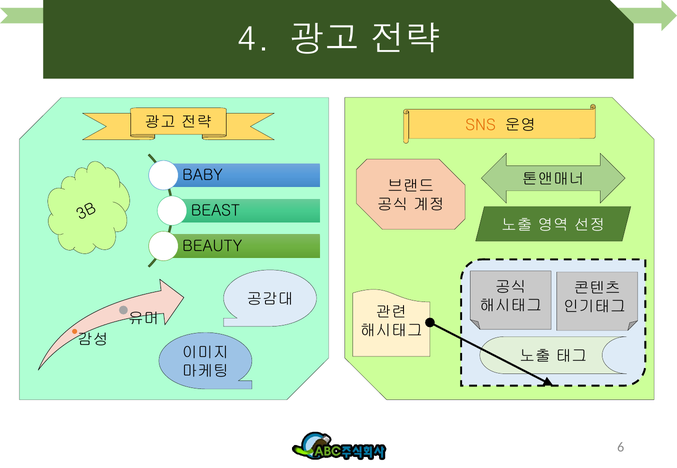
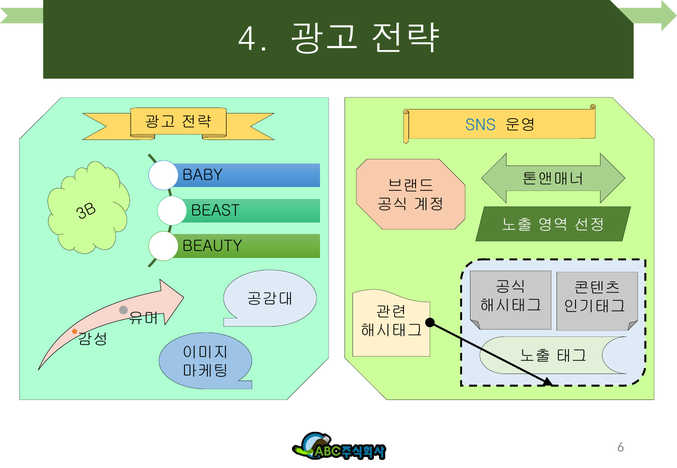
SNS colour: orange -> blue (481, 125)
